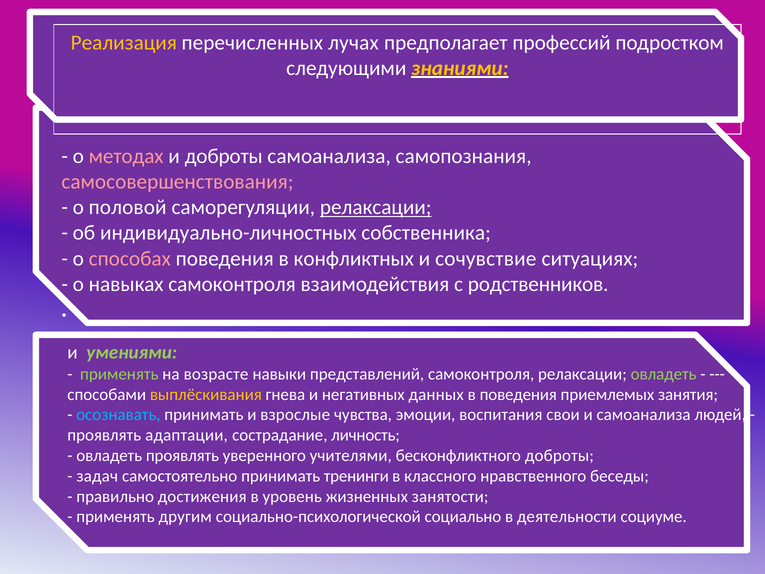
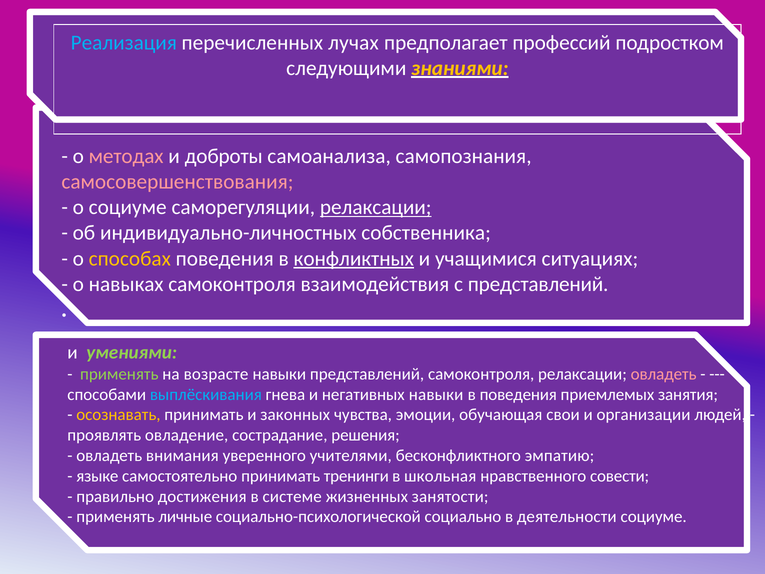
Реализация colour: yellow -> light blue (124, 42)
о половой: половой -> социуме (128, 207)
способах colour: pink -> yellow (130, 258)
конфликтных underline: none -> present (354, 258)
сочувствие: сочувствие -> учащимися (486, 258)
с родственников: родственников -> представлений (538, 284)
овладеть colour: light green -> pink (664, 374)
выплёскивания colour: yellow -> light blue (206, 394)
негативных данных: данных -> навыки (436, 394)
осознавать colour: light blue -> yellow (118, 415)
взрослые: взрослые -> законных (295, 415)
воспитания: воспитания -> обучающая (501, 415)
и самоанализа: самоанализа -> организации (644, 415)
адаптации: адаптации -> овладение (187, 435)
личность: личность -> решения (366, 435)
овладеть проявлять: проявлять -> внимания (182, 455)
бесконфликтного доброты: доброты -> эмпатию (559, 455)
задач: задач -> языке (97, 476)
классного: классного -> школьная (440, 476)
беседы: беседы -> совести (620, 476)
уровень: уровень -> системе (292, 496)
другим: другим -> личные (185, 517)
